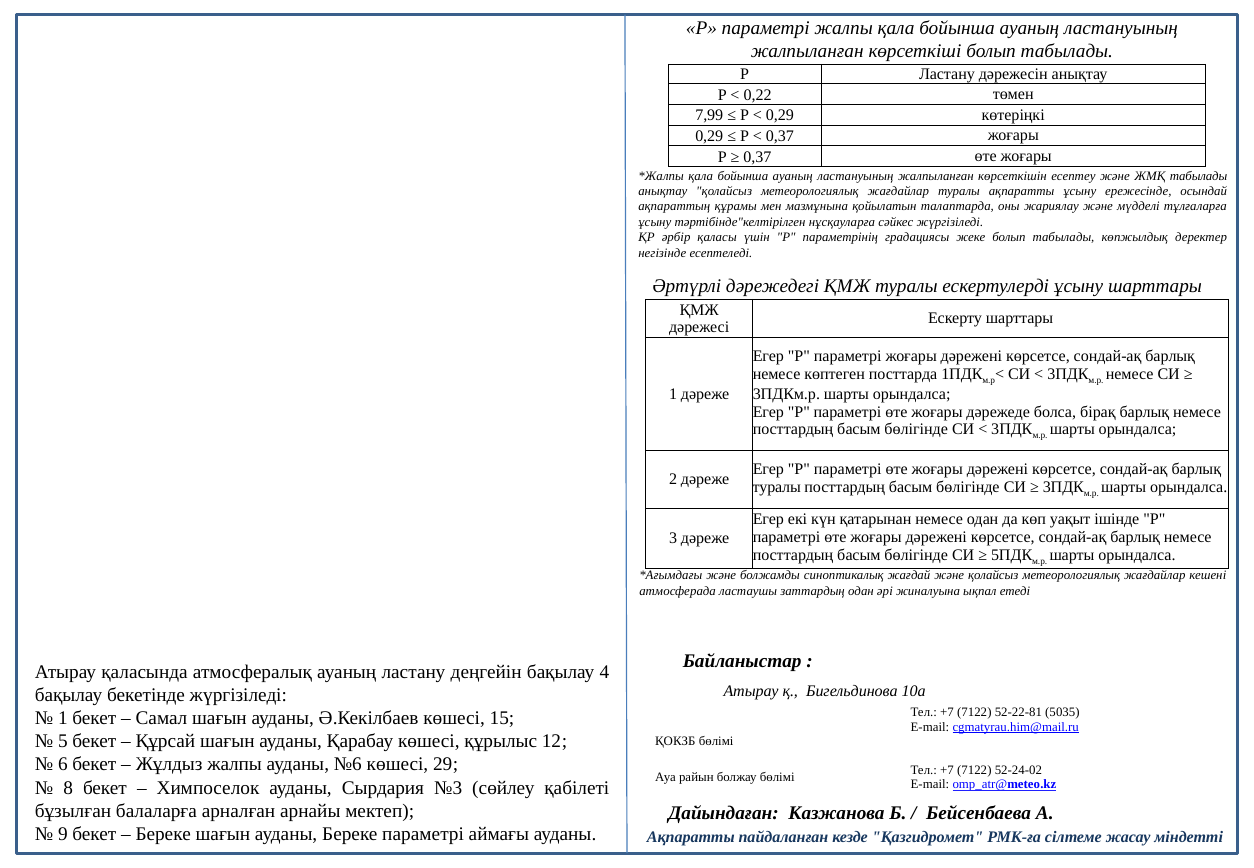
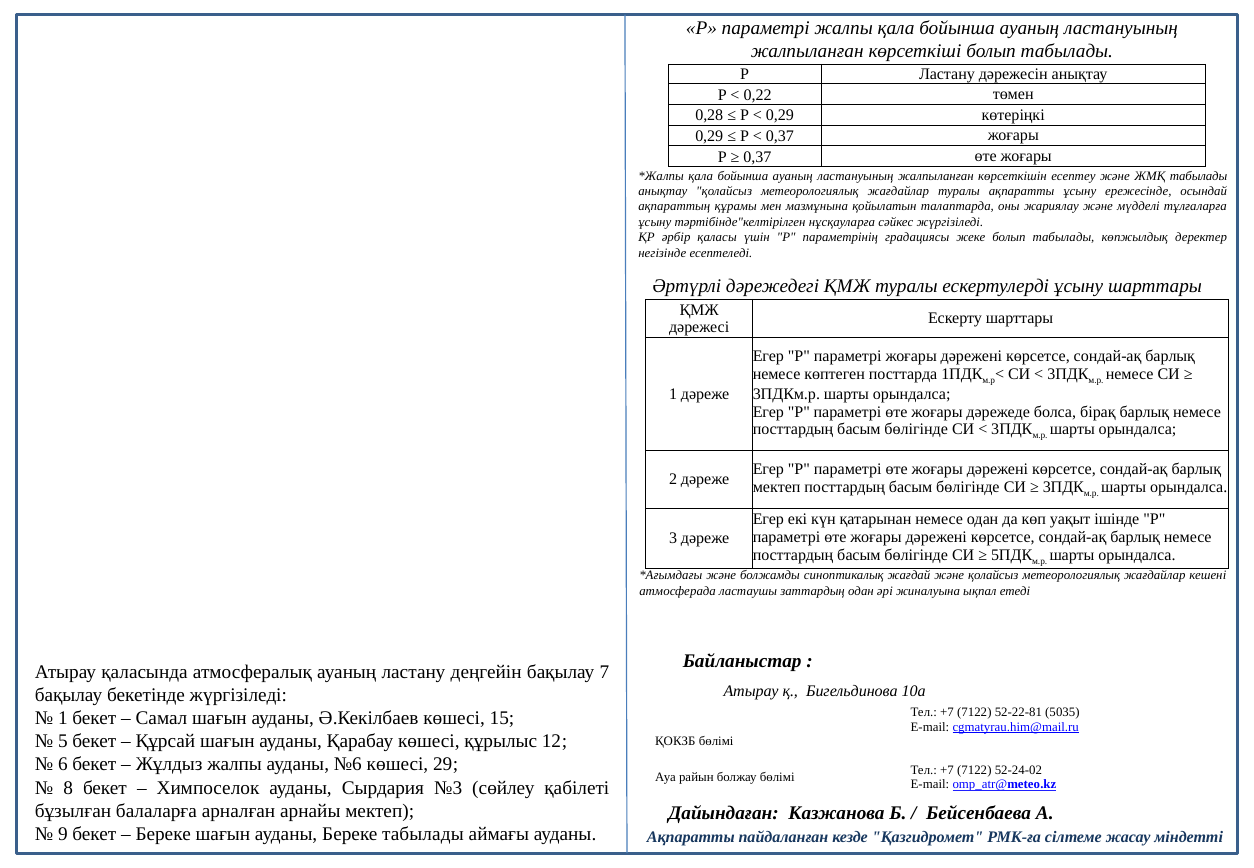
7,99: 7,99 -> 0,28 (709, 115)
туралы: туралы -> мектеп (777, 487)
4: 4 -> 7 (605, 672)
Береке параметрі: параметрі -> табылады (423, 834)
